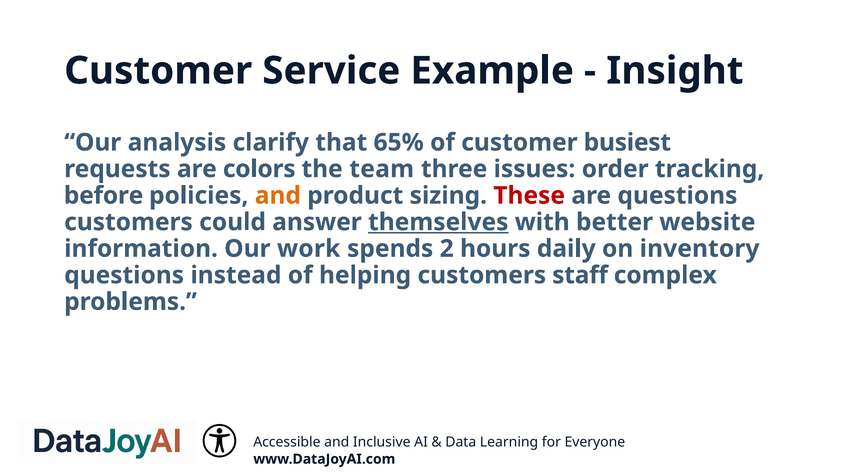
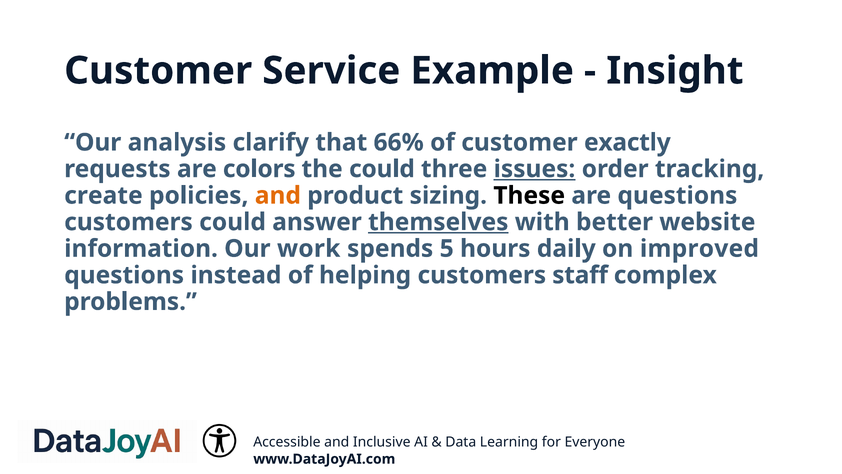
65%: 65% -> 66% (399, 142)
busiest: busiest -> exactly (627, 142)
the team: team -> could (382, 169)
issues underline: none -> present (534, 169)
before: before -> create (103, 195)
These colour: red -> black (529, 195)
2: 2 -> 5 (447, 248)
inventory: inventory -> improved (699, 248)
